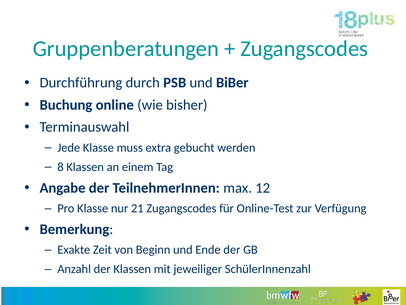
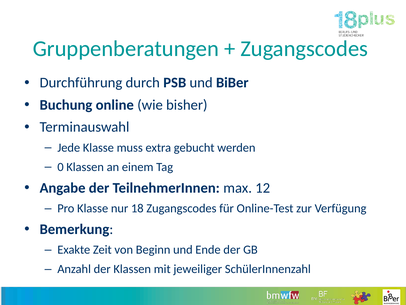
8: 8 -> 0 (60, 167)
21: 21 -> 18 (137, 208)
